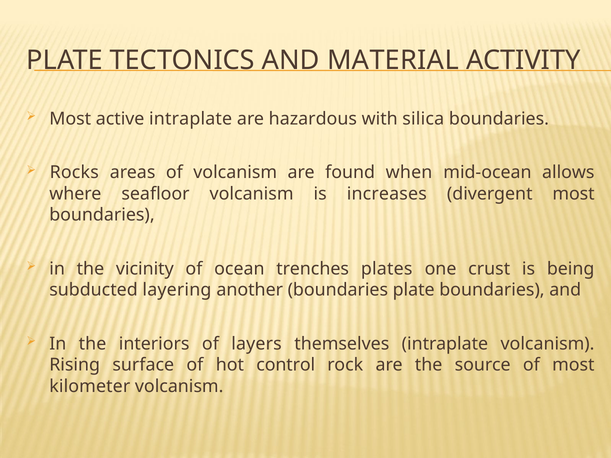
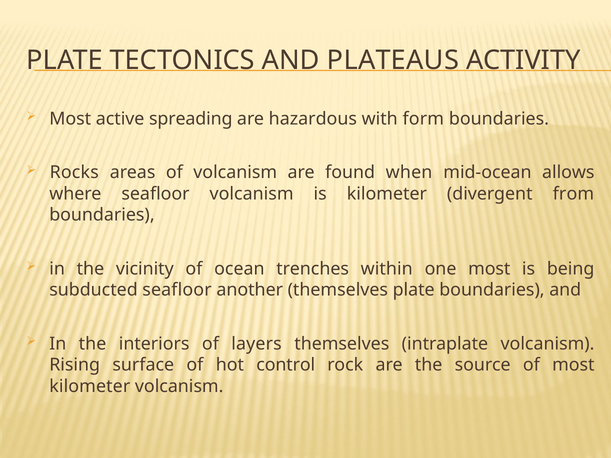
MATERIAL: MATERIAL -> PLATEAUS (393, 60)
active intraplate: intraplate -> spreading (191, 119)
silica: silica -> form (423, 119)
is increases: increases -> kilometer (387, 194)
divergent most: most -> from (573, 194)
plates: plates -> within (387, 269)
one crust: crust -> most (489, 269)
subducted layering: layering -> seafloor (177, 290)
another boundaries: boundaries -> themselves (338, 290)
